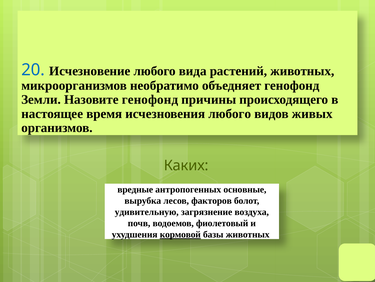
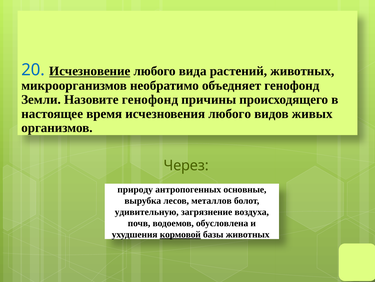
Исчезновение underline: none -> present (90, 71)
Каких: Каких -> Через (186, 165)
вредные: вредные -> природу (135, 189)
факторов: факторов -> металлов (211, 200)
фиолетовый: фиолетовый -> обусловлена (222, 223)
